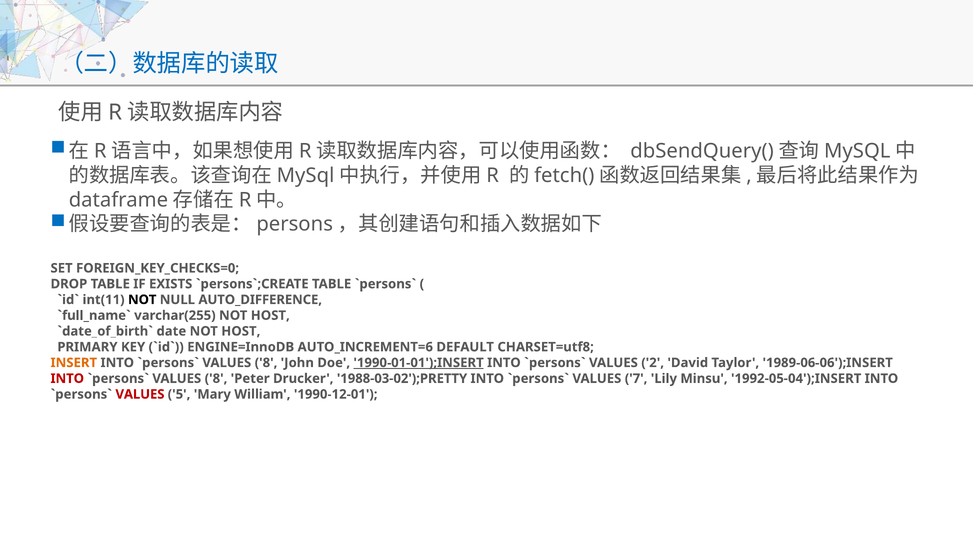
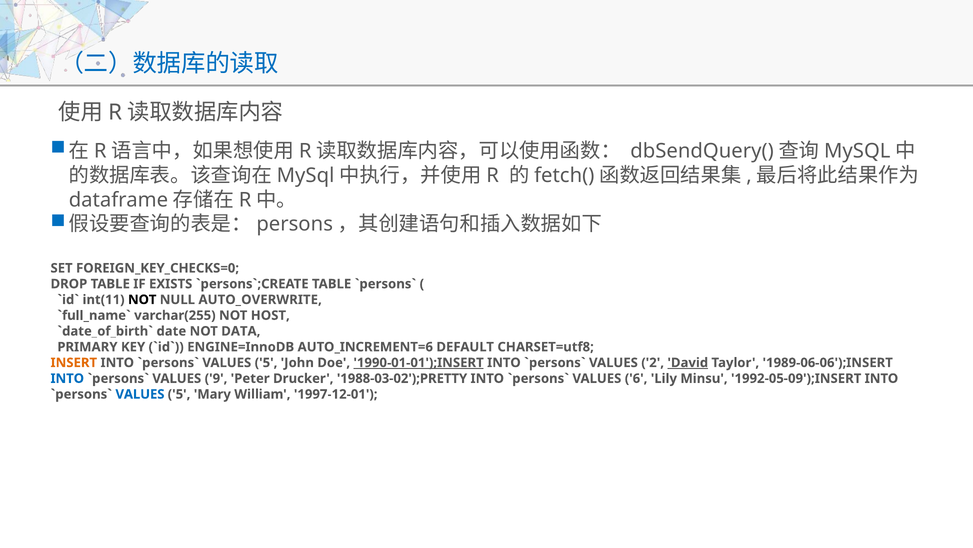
AUTO_DIFFERENCE: AUTO_DIFFERENCE -> AUTO_OVERWRITE (260, 299)
date NOT HOST: HOST -> DATA (241, 331)
8: 8 -> 5 (266, 362)
David underline: none -> present (688, 362)
INTO colour: red -> blue (67, 378)
8: 8 -> 9 (216, 378)
7: 7 -> 6 (636, 378)
1992-05-04');INSERT: 1992-05-04');INSERT -> 1992-05-09');INSERT (796, 378)
VALUES colour: red -> blue (140, 394)
1990-12-01: 1990-12-01 -> 1997-12-01 (336, 394)
